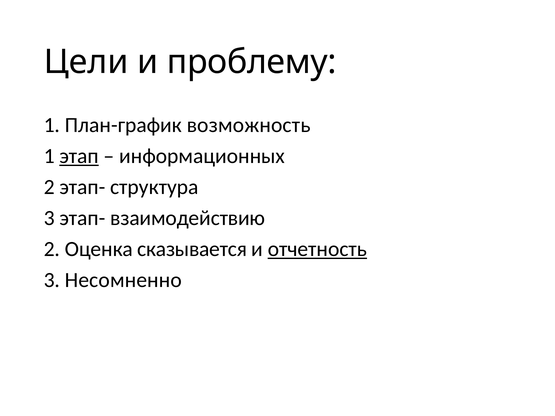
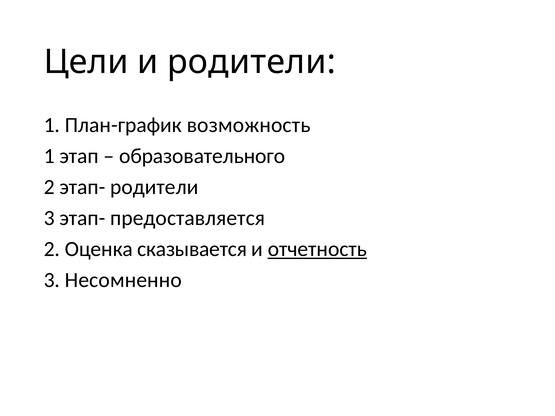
и проблему: проблему -> родители (251, 62)
этап underline: present -> none (79, 156)
информационных: информационных -> образовательного (202, 156)
этап- структура: структура -> родители (154, 187)
взаимодействию: взаимодействию -> предоставляется (188, 218)
